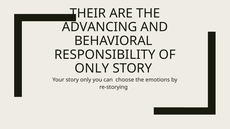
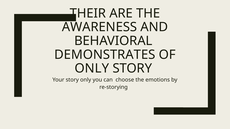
ADVANCING: ADVANCING -> AWARENESS (100, 27)
RESPONSIBILITY: RESPONSIBILITY -> DEMONSTRATES (105, 55)
